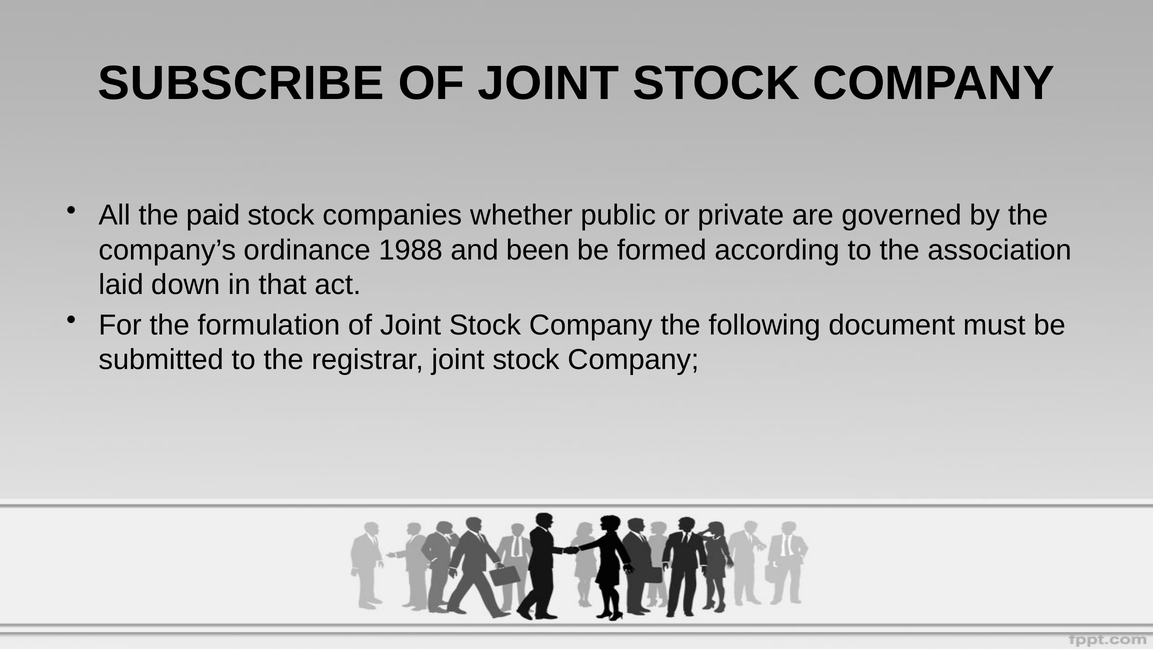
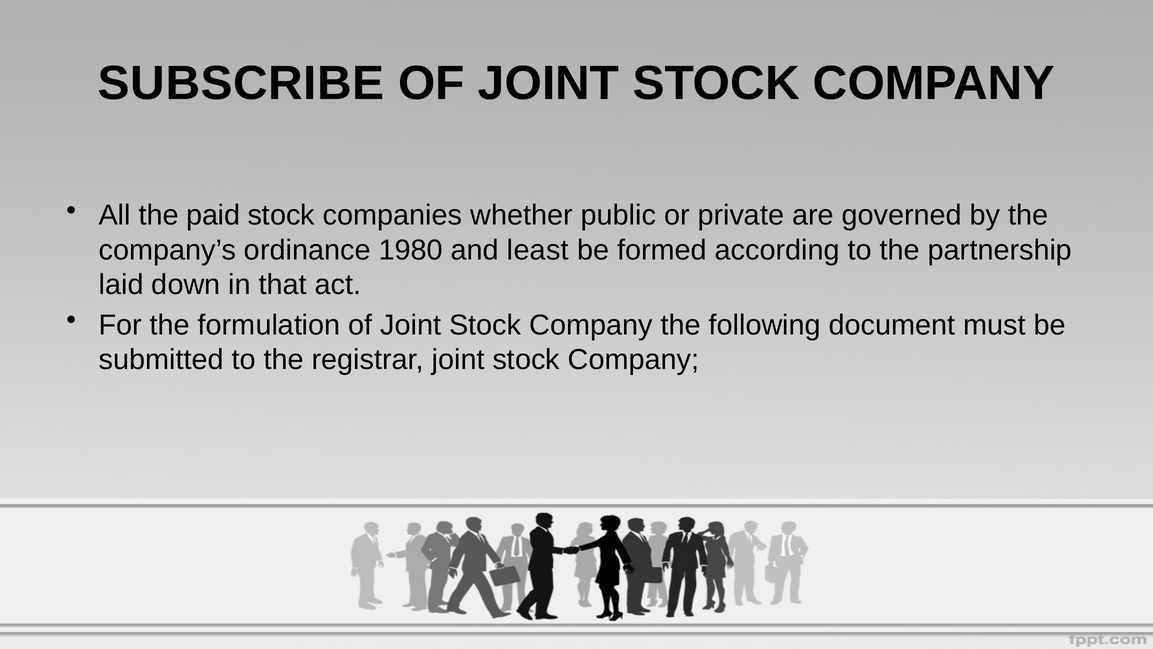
1988: 1988 -> 1980 (411, 250)
been: been -> least (538, 250)
association: association -> partnership (1000, 250)
